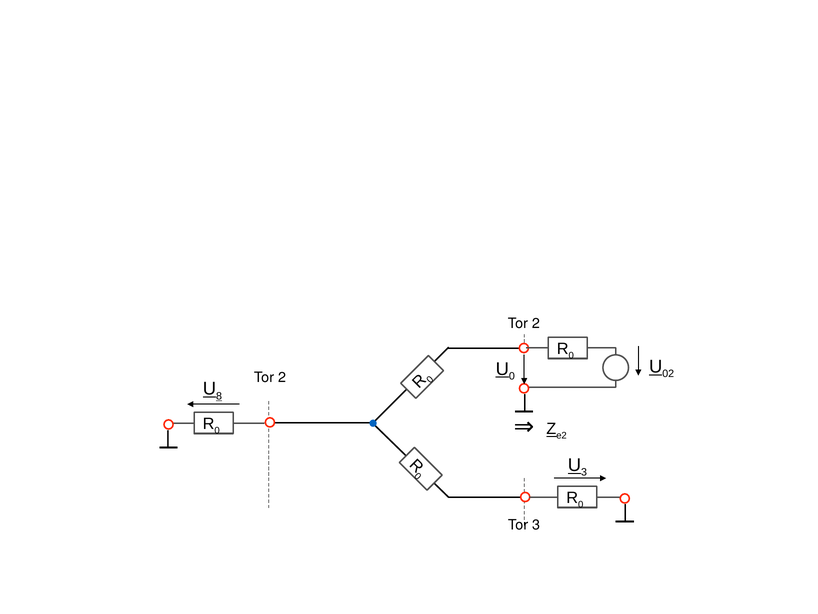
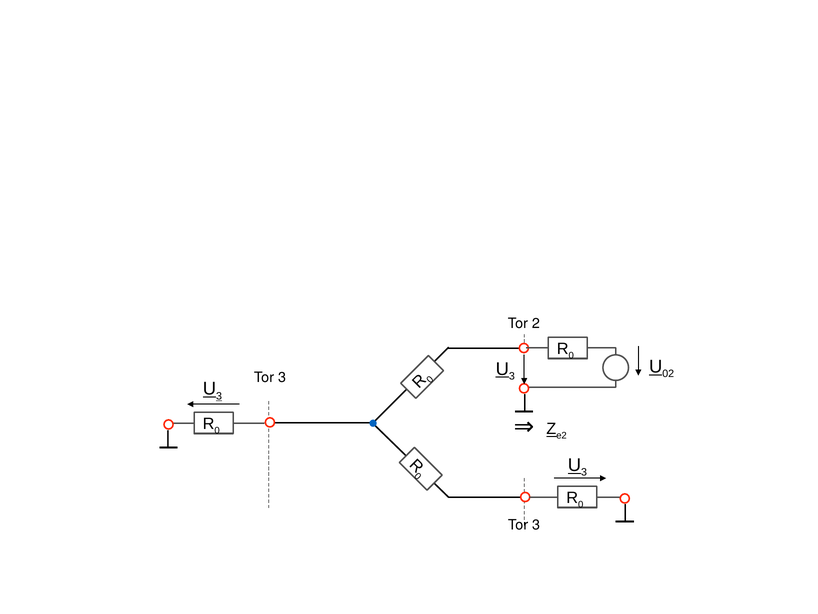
0: 0 -> 3 (512, 376)
2: 2 -> 3 (282, 377)
8: 8 -> 3 (219, 396)
